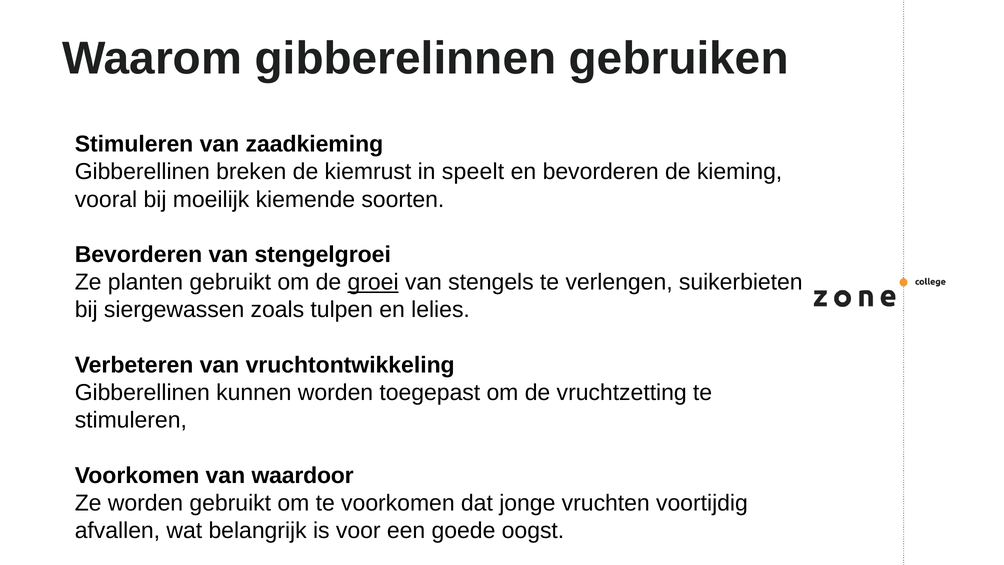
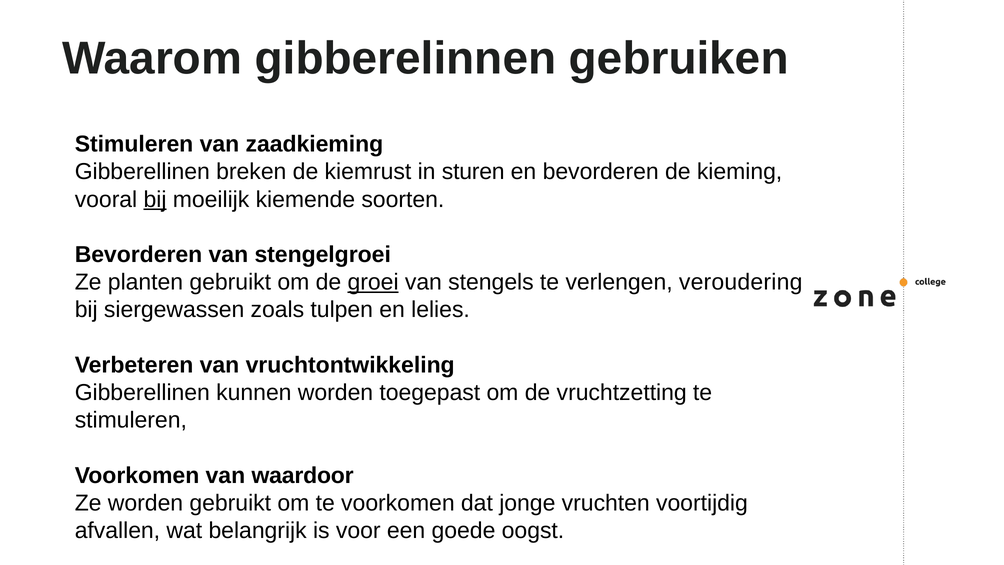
speelt: speelt -> sturen (473, 172)
bij underline: none -> present (155, 199)
suikerbieten: suikerbieten -> veroudering (741, 282)
